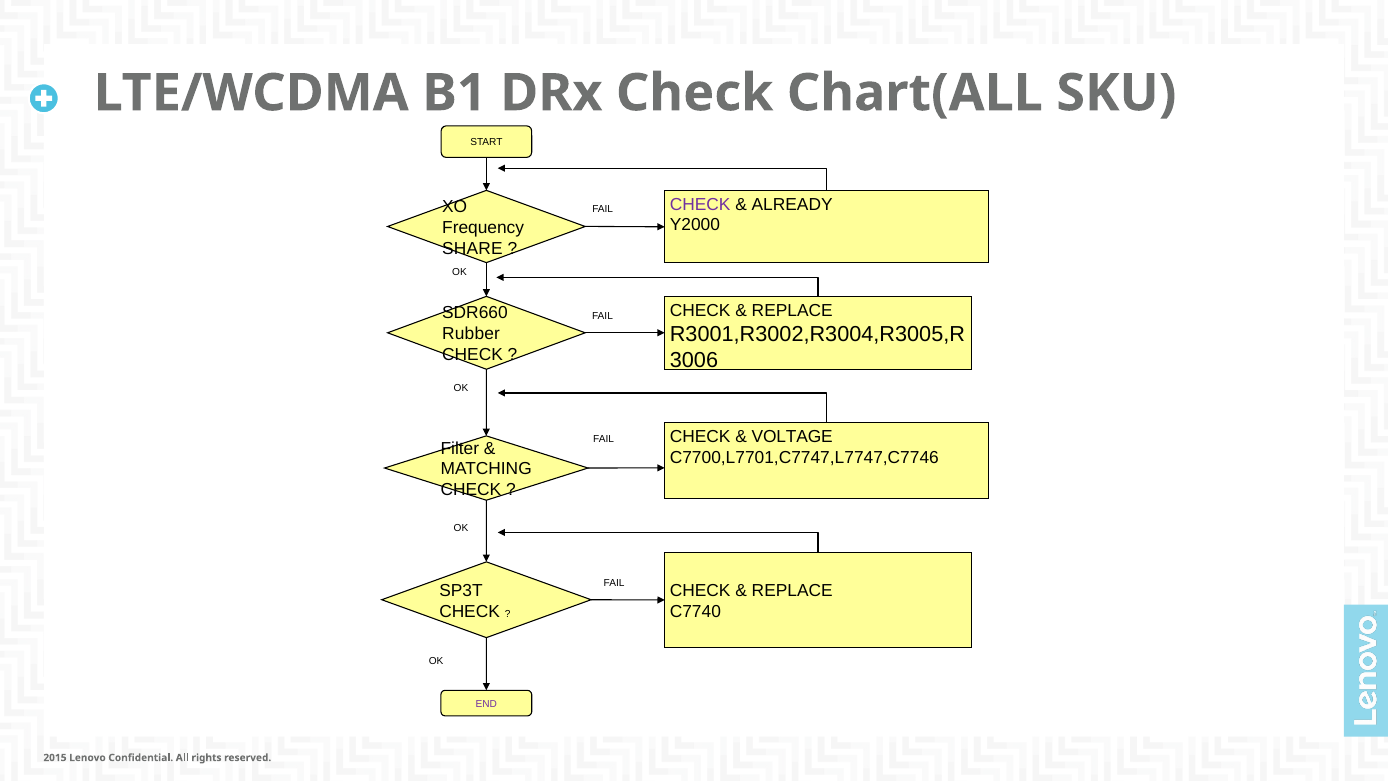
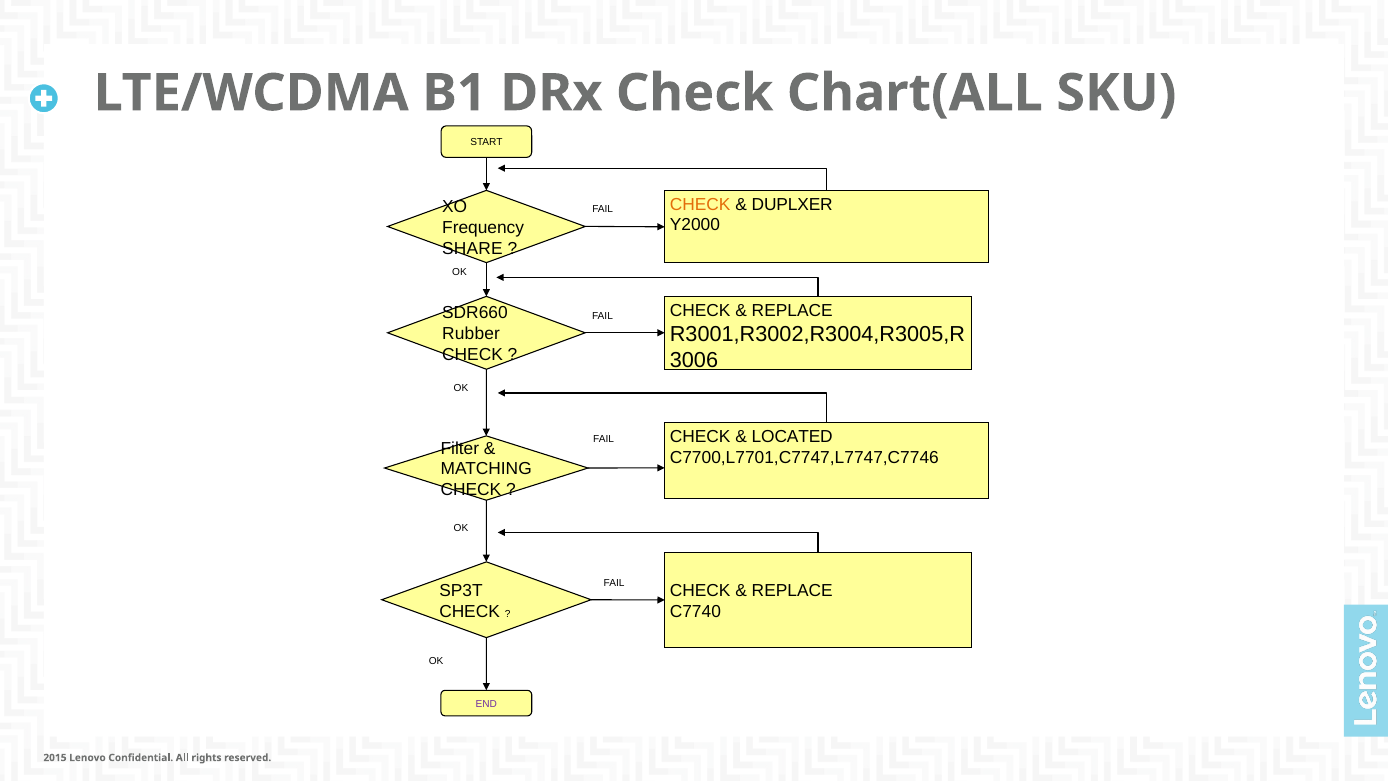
CHECK colour: purple -> orange (700, 204)
ALREADY: ALREADY -> DUPLXER (792, 204)
VOLTAGE: VOLTAGE -> LOCATED (792, 437)
